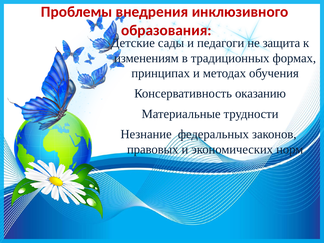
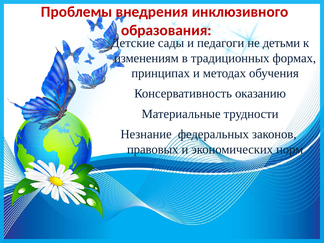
защита: защита -> детьми (281, 43)
